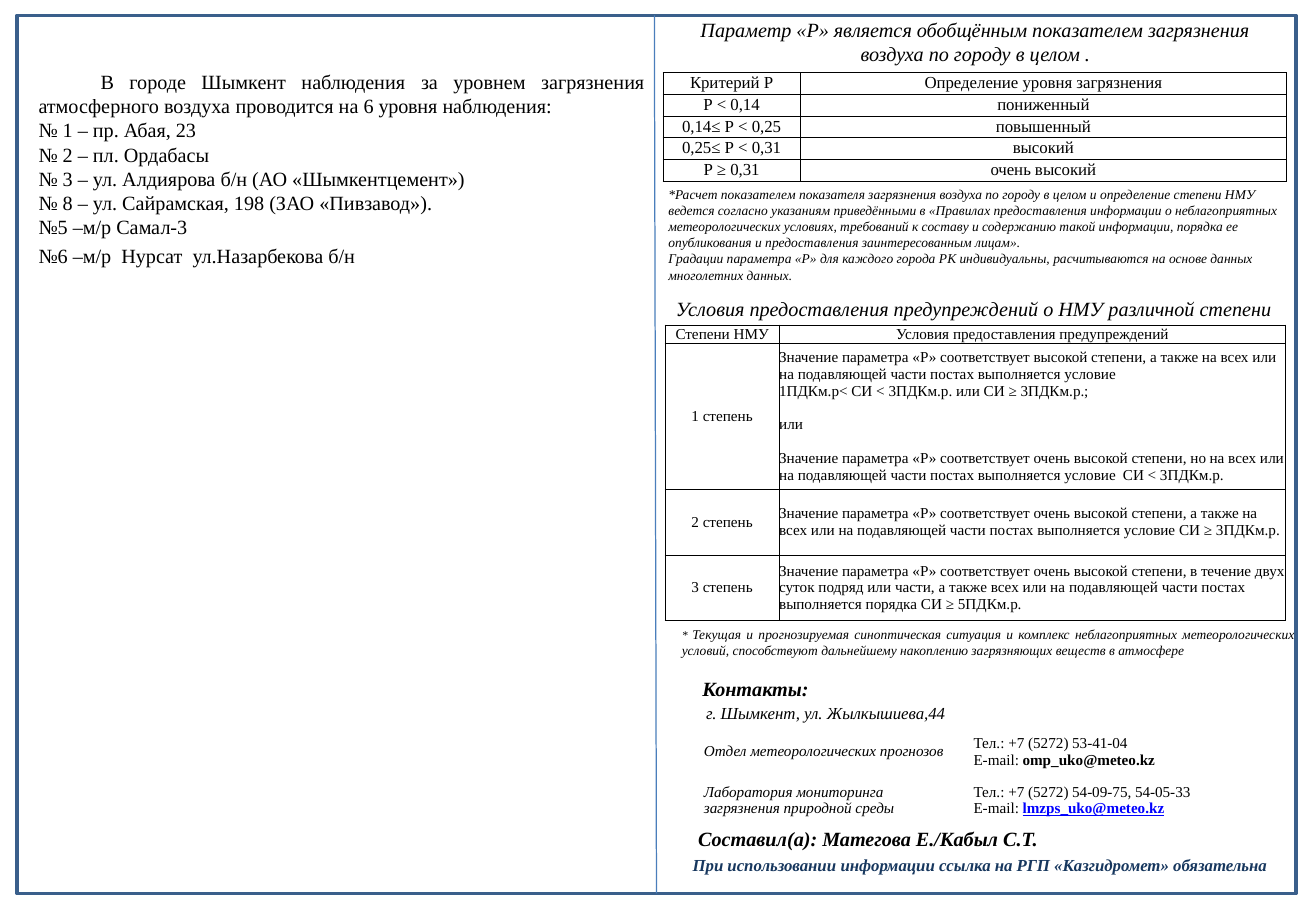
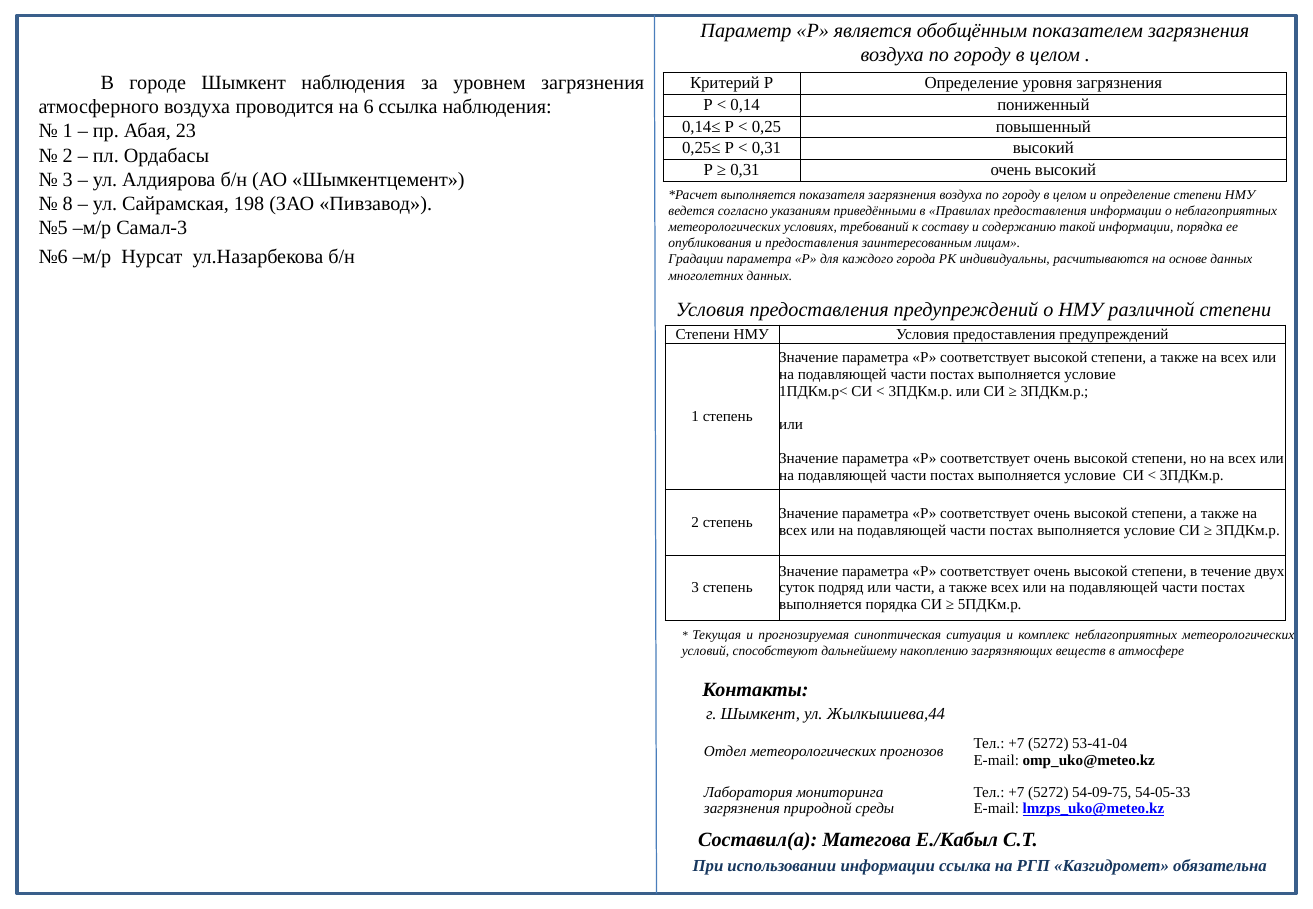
6 уровня: уровня -> ссылка (408, 107)
показателем: показателем -> выполняется (758, 195)
